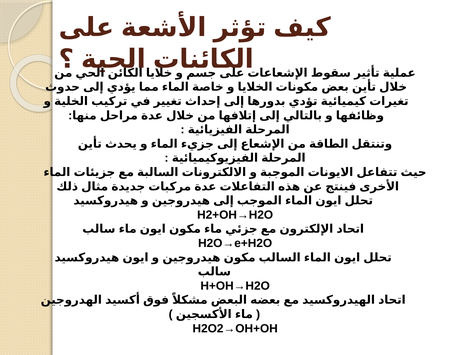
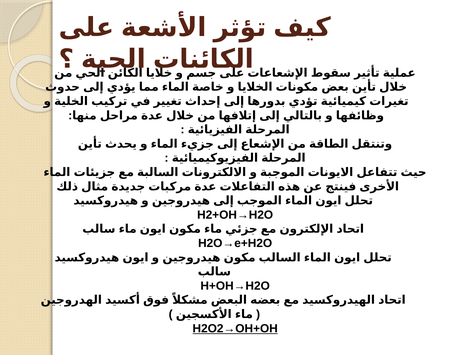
H2O2→OH+OH underline: none -> present (235, 329)
